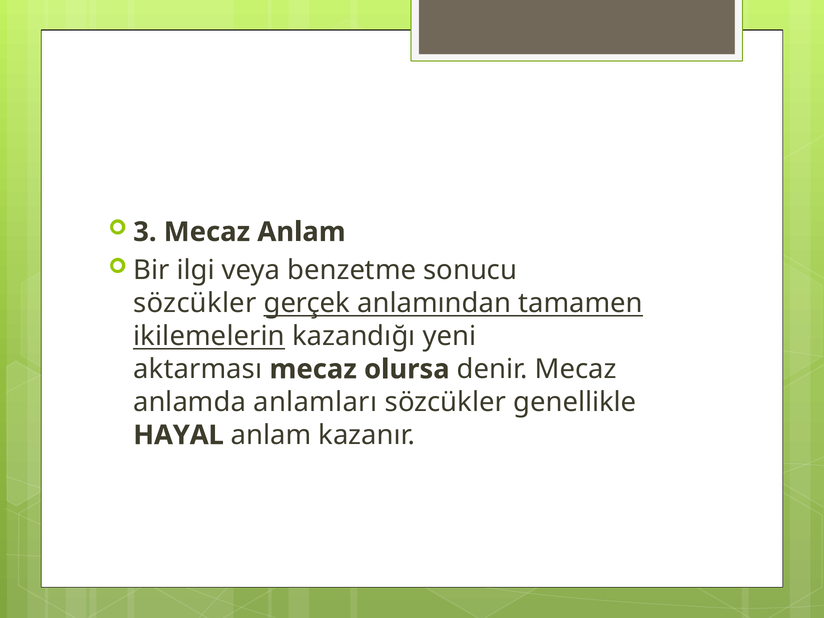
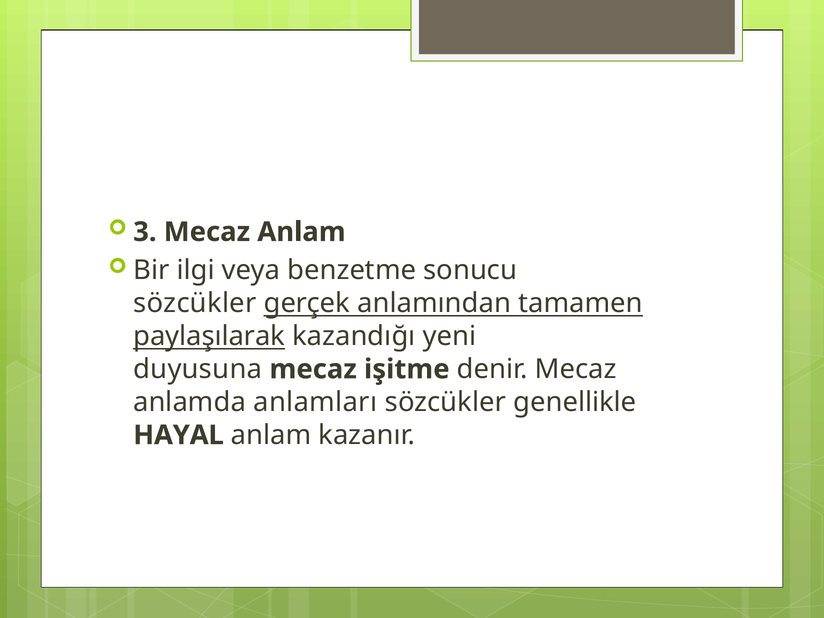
ikilemelerin: ikilemelerin -> paylaşılarak (209, 336)
aktarması: aktarması -> duyusuna (198, 369)
olursa: olursa -> işitme (407, 369)
